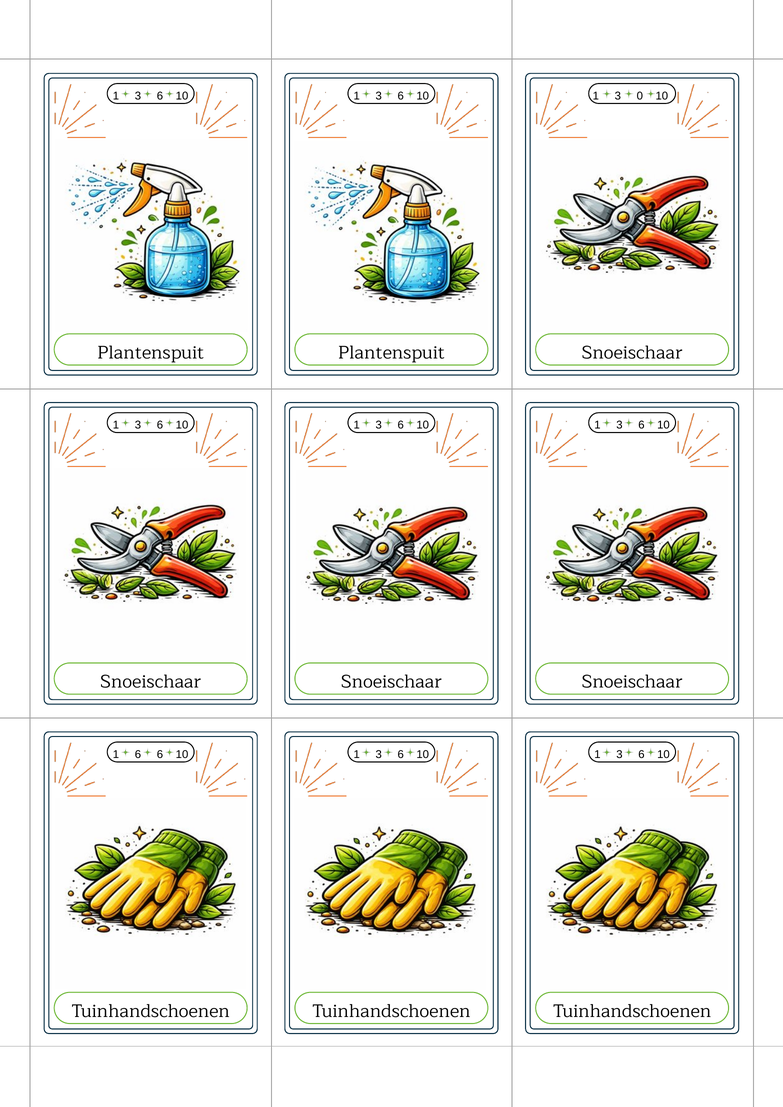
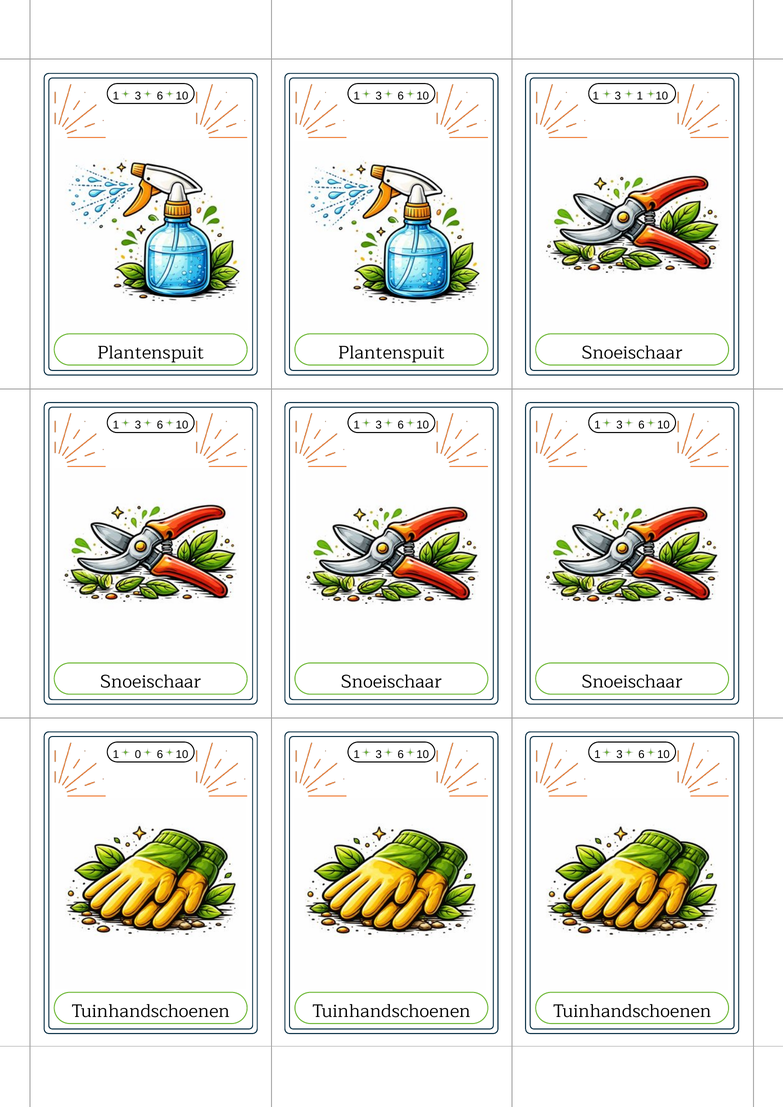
3 0: 0 -> 1 (640, 96)
1 6: 6 -> 0 (138, 755)
